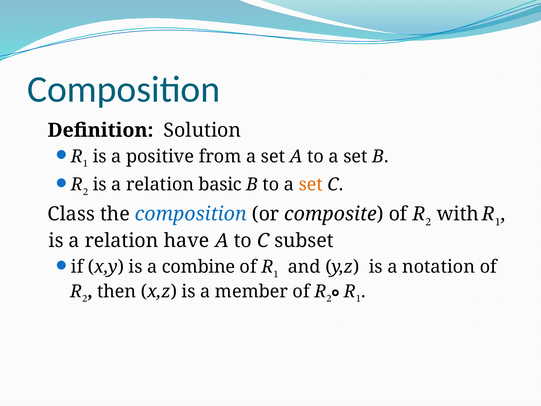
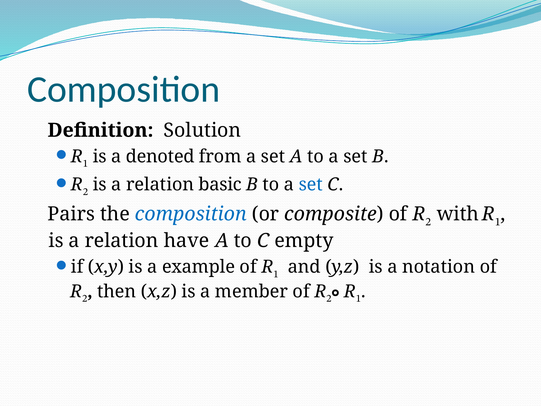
positive: positive -> denoted (160, 156)
set colour: orange -> blue (311, 185)
Class: Class -> Pairs (71, 214)
subset: subset -> empty (304, 241)
combine: combine -> example (199, 267)
